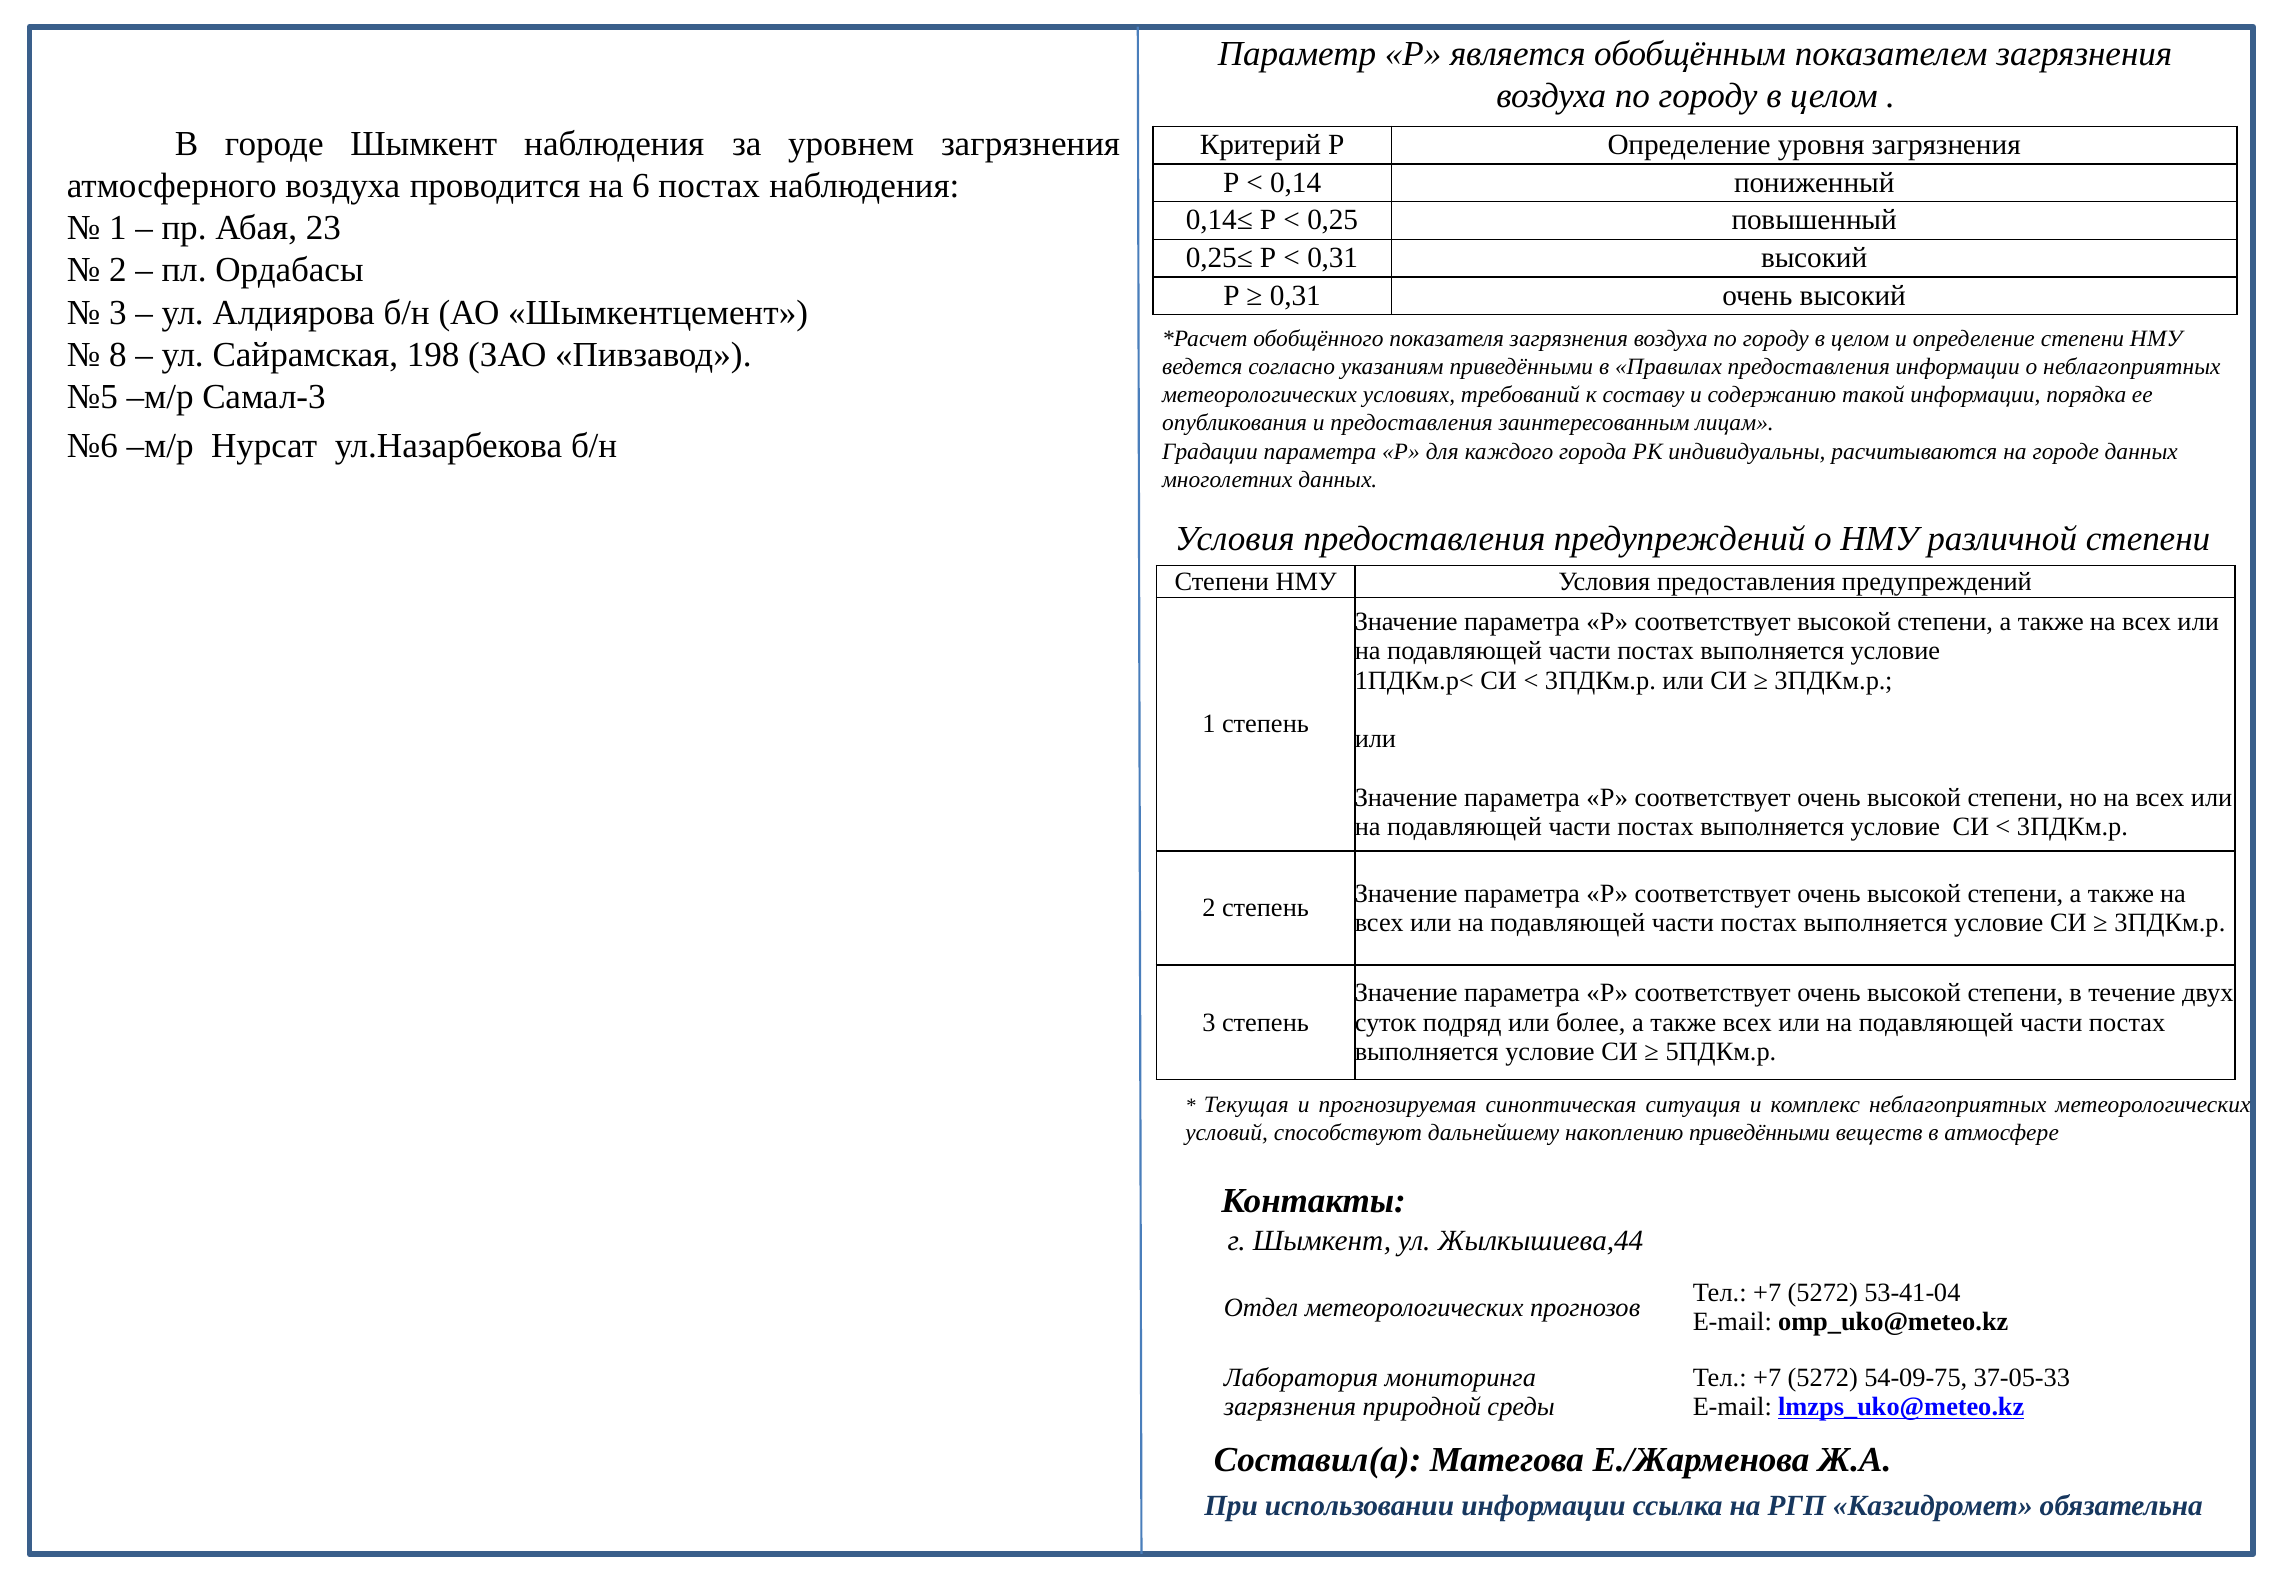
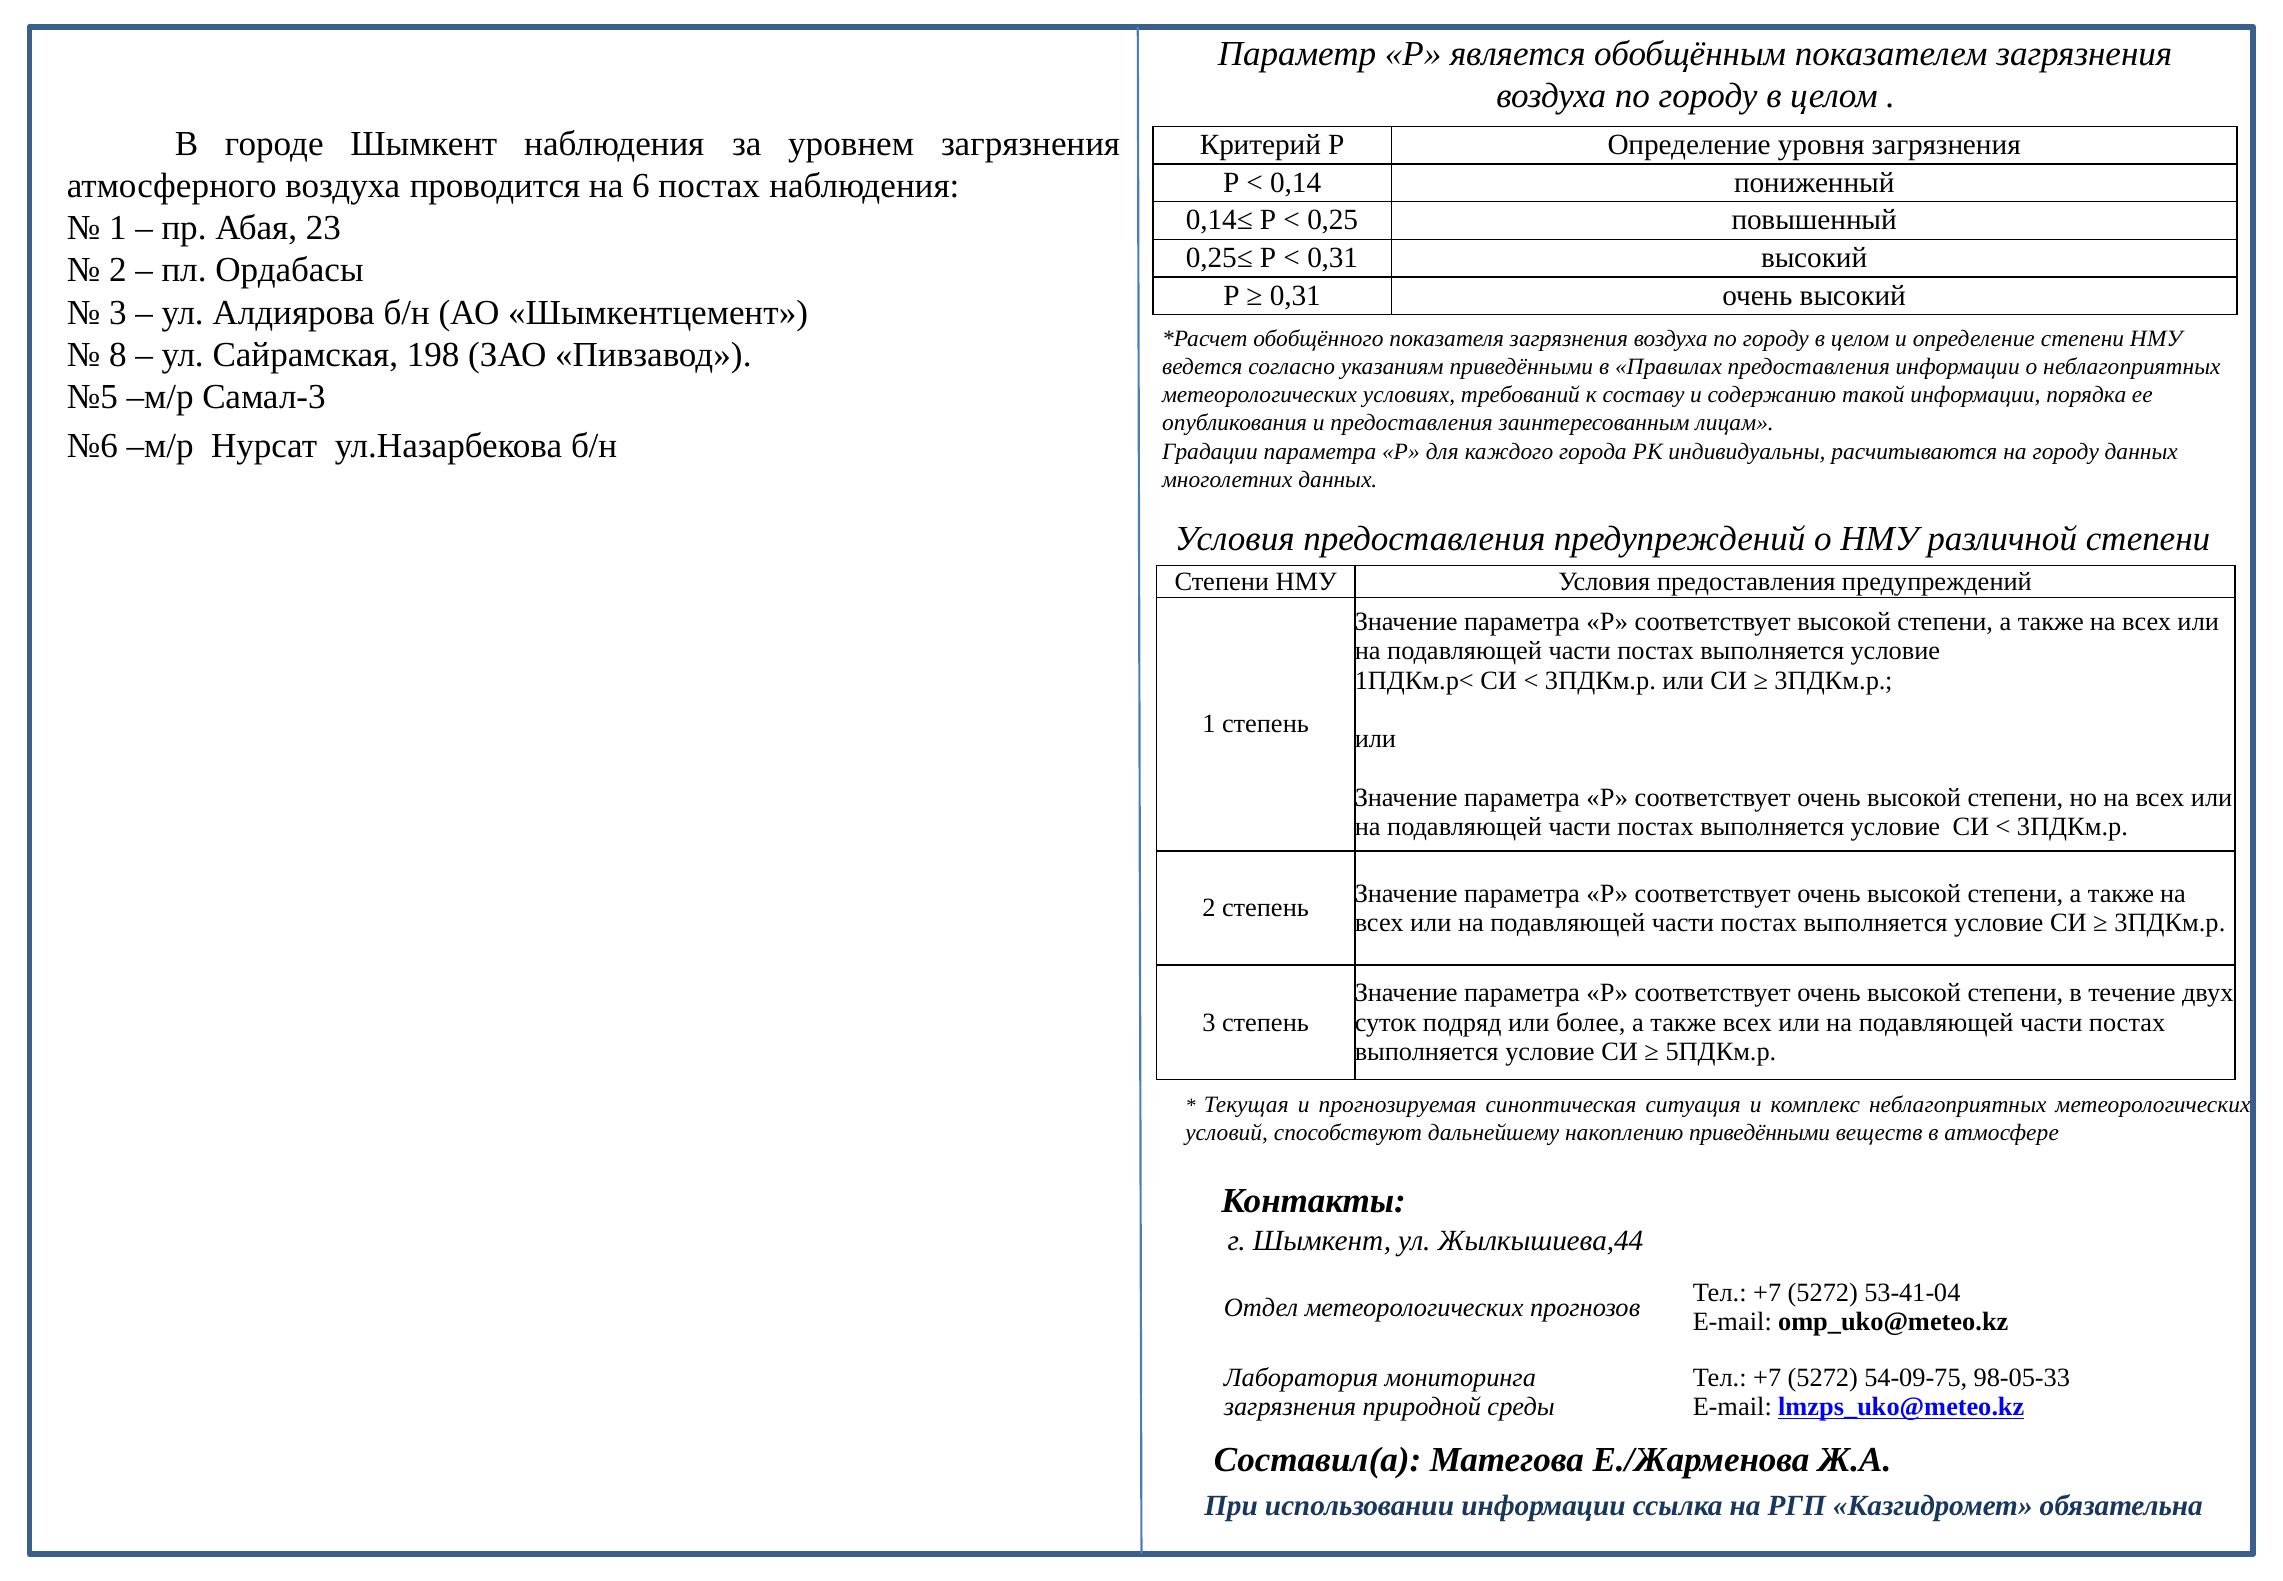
на городе: городе -> городу (2066, 451)
37-05-33: 37-05-33 -> 98-05-33 (2022, 1377)
